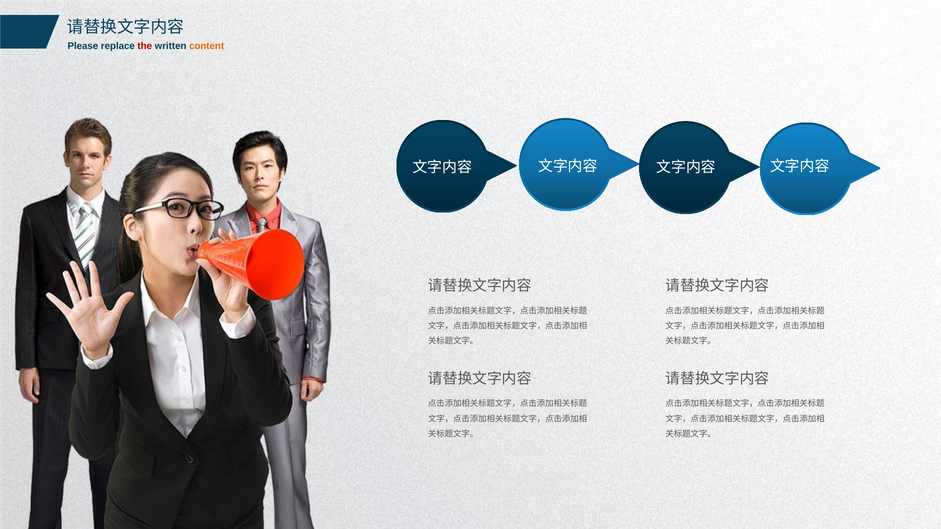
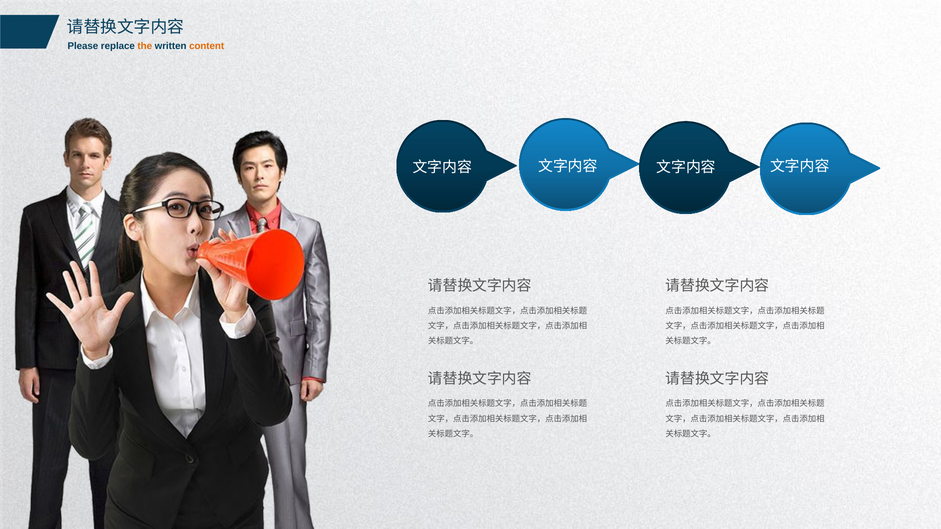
the colour: red -> orange (145, 46)
